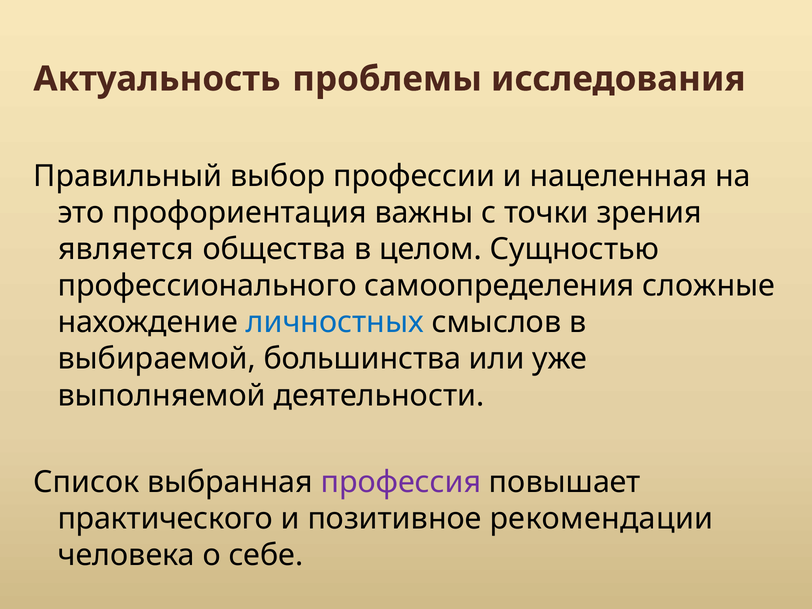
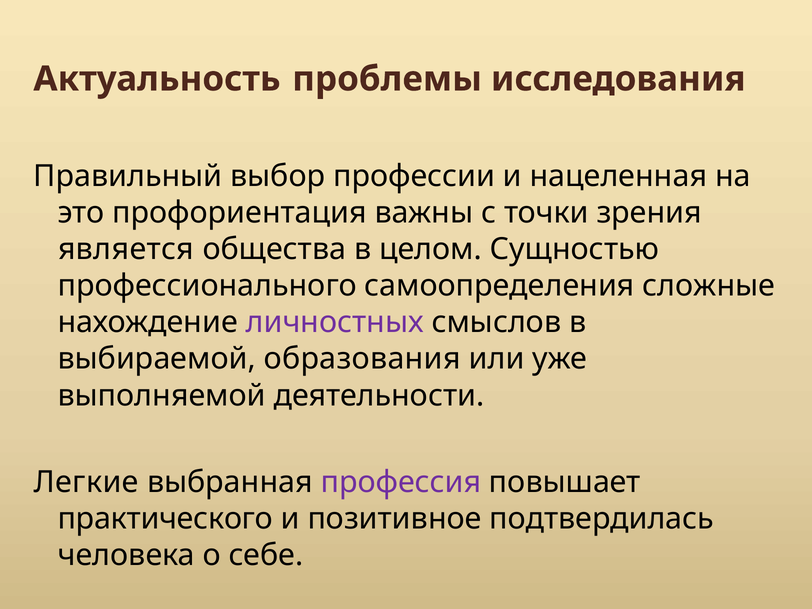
личностных colour: blue -> purple (335, 322)
большинства: большинства -> образования (362, 359)
Список: Список -> Легкие (86, 482)
рекомендации: рекомендации -> подтвердилась (602, 519)
